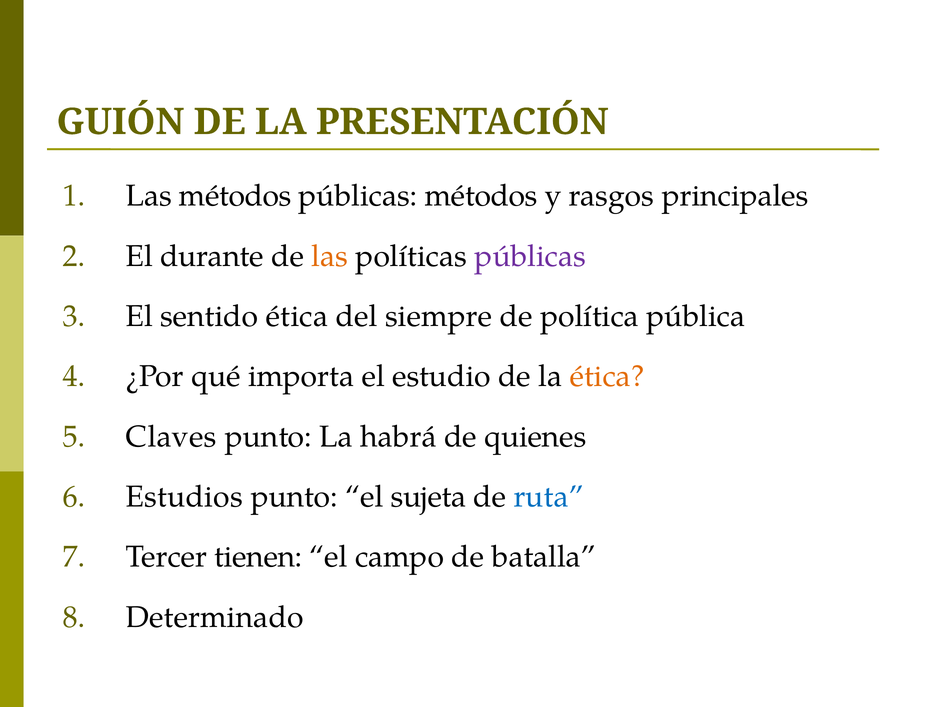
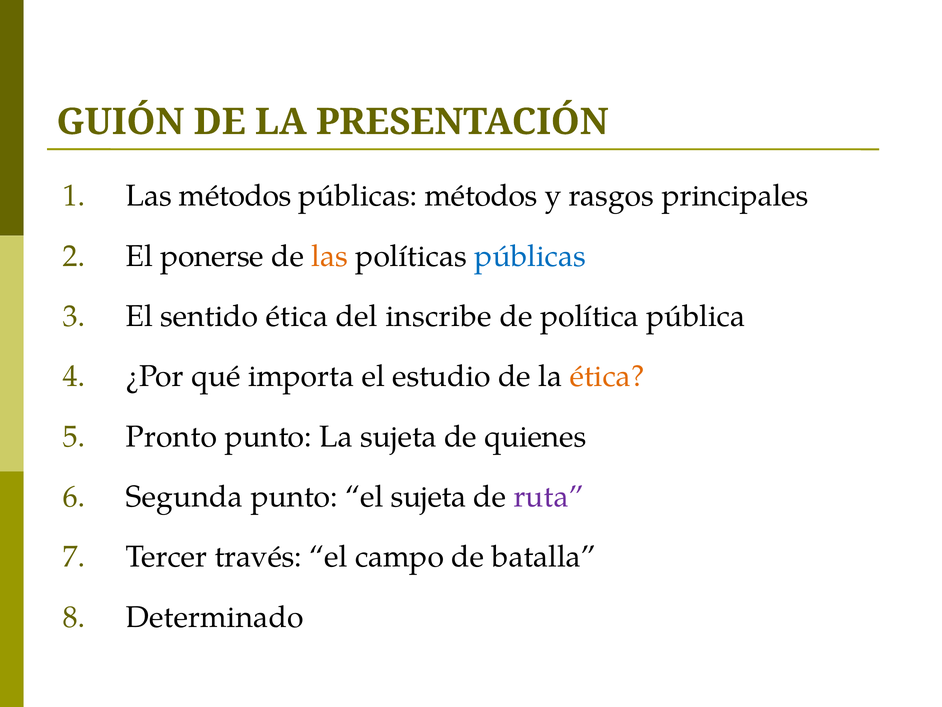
durante: durante -> ponerse (212, 256)
públicas colour: purple -> blue (530, 256)
siempre: siempre -> inscribe (438, 316)
Claves: Claves -> Pronto (171, 436)
La habrá: habrá -> sujeta (399, 436)
Estudios: Estudios -> Segunda (184, 496)
ruta colour: blue -> purple (549, 496)
tienen: tienen -> través (258, 557)
